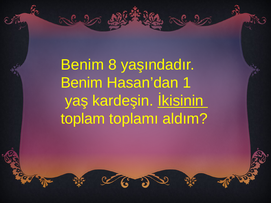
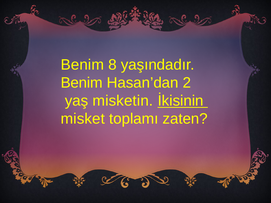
1: 1 -> 2 (187, 83)
kardeşin: kardeşin -> misketin (123, 101)
toplam: toplam -> misket (83, 119)
aldım: aldım -> zaten (185, 119)
